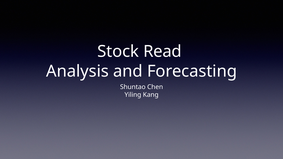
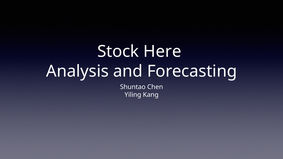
Read: Read -> Here (162, 51)
